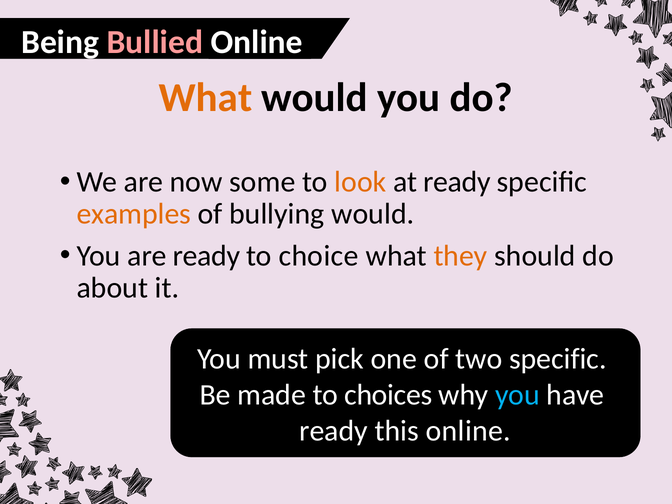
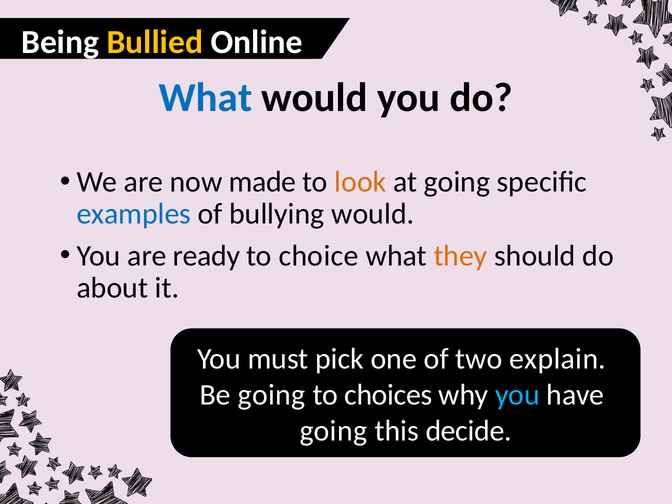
Bullied colour: pink -> yellow (155, 42)
What colour: orange -> blue (206, 98)
some: some -> made (262, 182)
at ready: ready -> going (457, 182)
examples colour: orange -> blue (134, 214)
two specific: specific -> explain (558, 359)
Be made: made -> going (271, 395)
ready: ready -> going (333, 431)
this online: online -> decide (469, 431)
